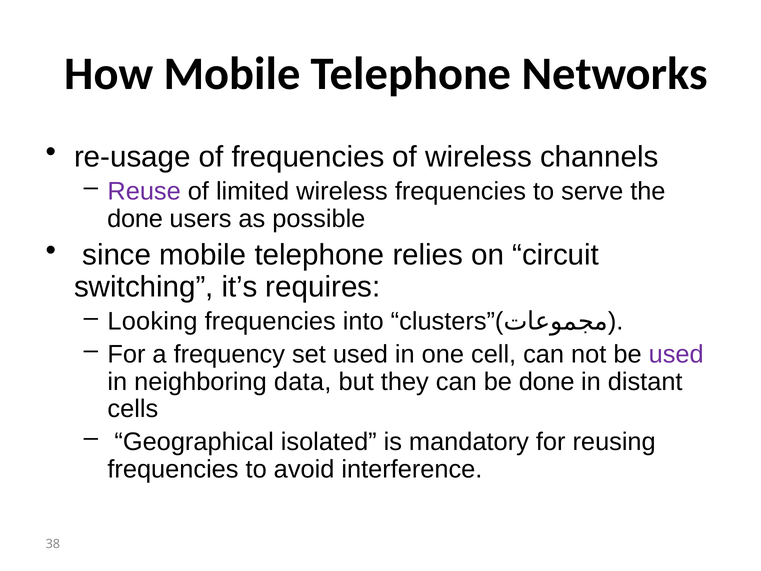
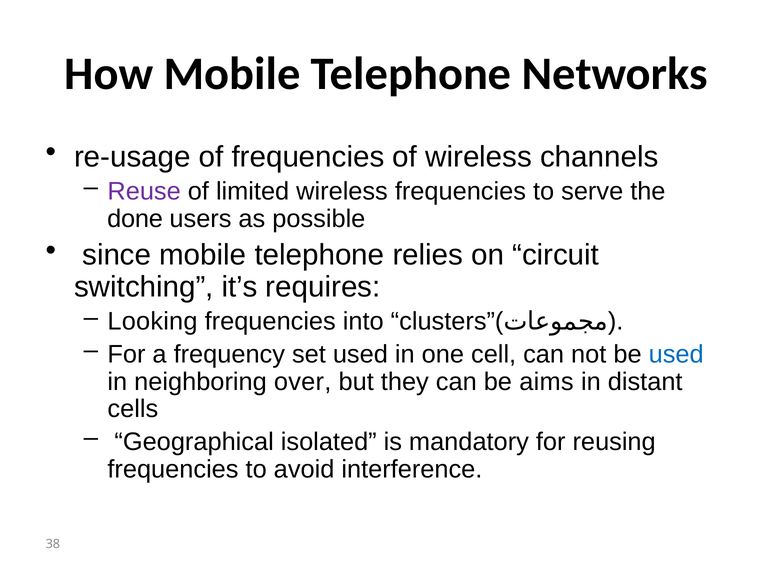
used colour: purple -> blue (676, 354)
data: data -> over (303, 382)
be done: done -> aims (546, 382)
